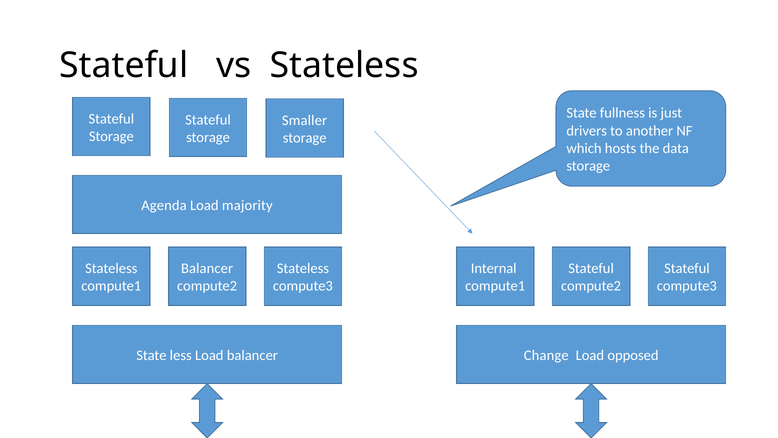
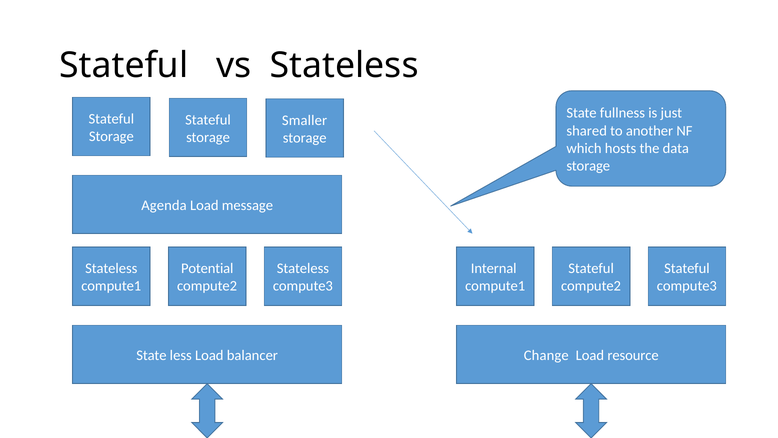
drivers: drivers -> shared (587, 131)
majority: majority -> message (247, 205)
Balancer: Balancer -> Potential (207, 268)
opposed: opposed -> resource (633, 355)
